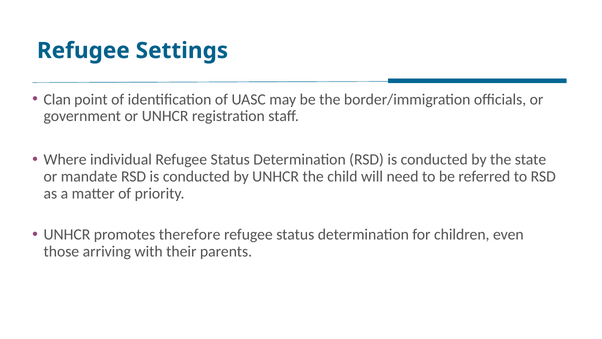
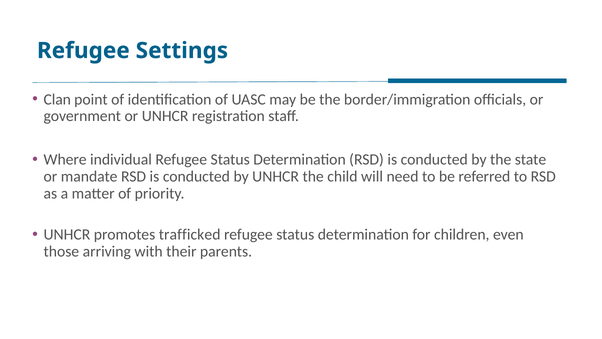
therefore: therefore -> trafficked (190, 235)
